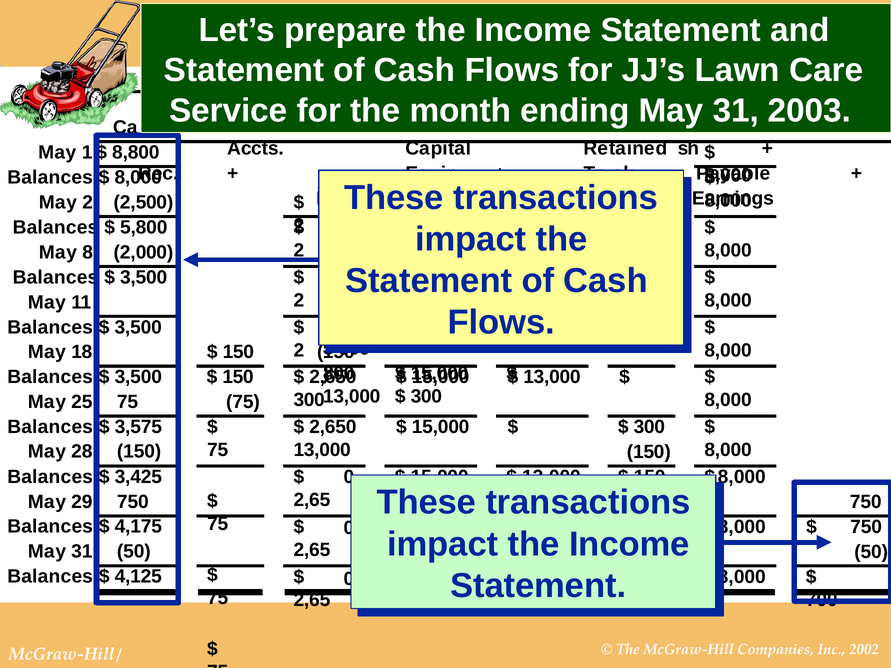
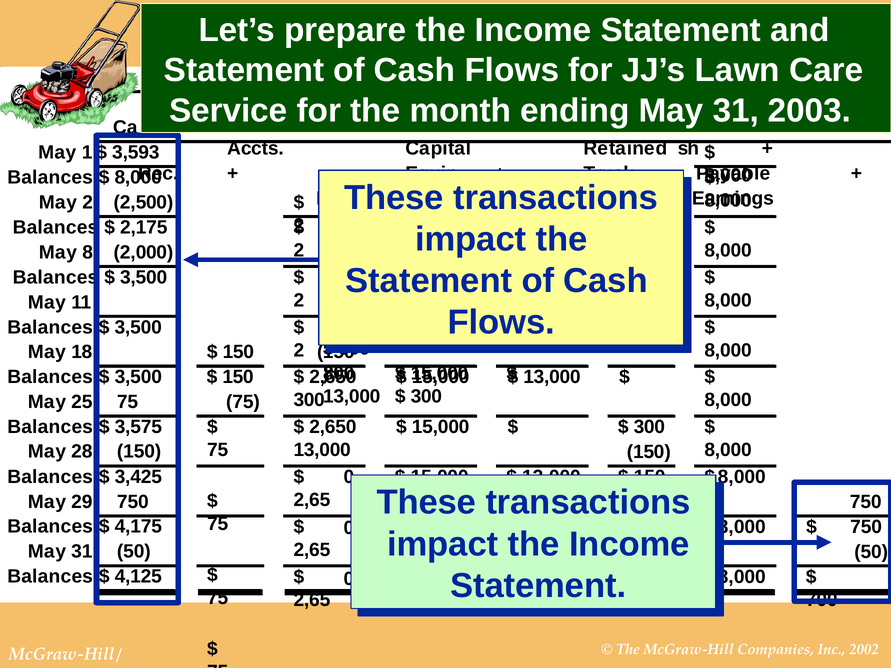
8,800: 8,800 -> 3,593 (136, 153)
5,800: 5,800 -> 2,175 (144, 228)
